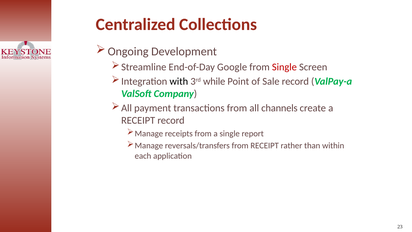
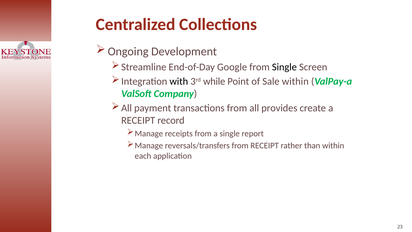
Single colour: red -> black (284, 67)
Sale record: record -> within (295, 81)
channels: channels -> provides (279, 108)
